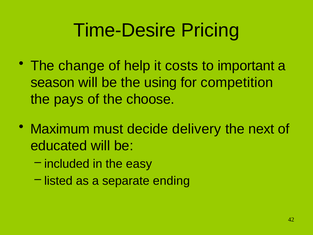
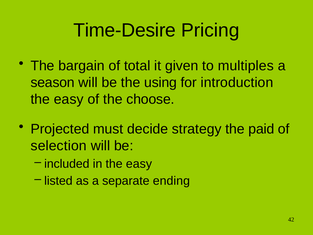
change: change -> bargain (82, 66)
help: help -> total (137, 66)
costs: costs -> given (182, 66)
important: important -> multiples (246, 66)
competition: competition -> introduction (237, 82)
pays: pays -> easy (69, 99)
Maximum: Maximum -> Projected (60, 129)
delivery: delivery -> strategy (197, 129)
next: next -> paid (261, 129)
educated: educated -> selection (59, 146)
